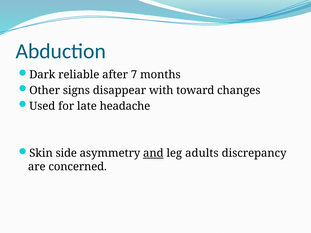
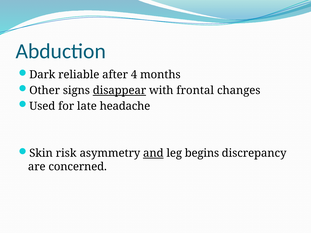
7: 7 -> 4 (134, 75)
disappear underline: none -> present (119, 91)
toward: toward -> frontal (195, 91)
side: side -> risk (66, 153)
adults: adults -> begins (202, 153)
